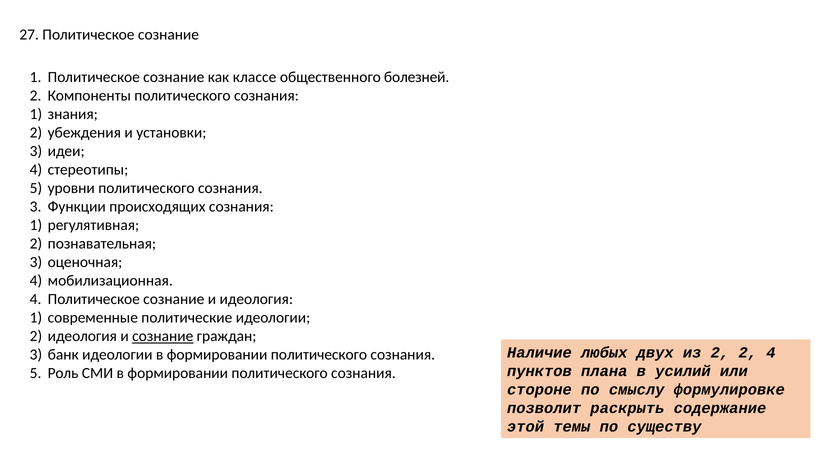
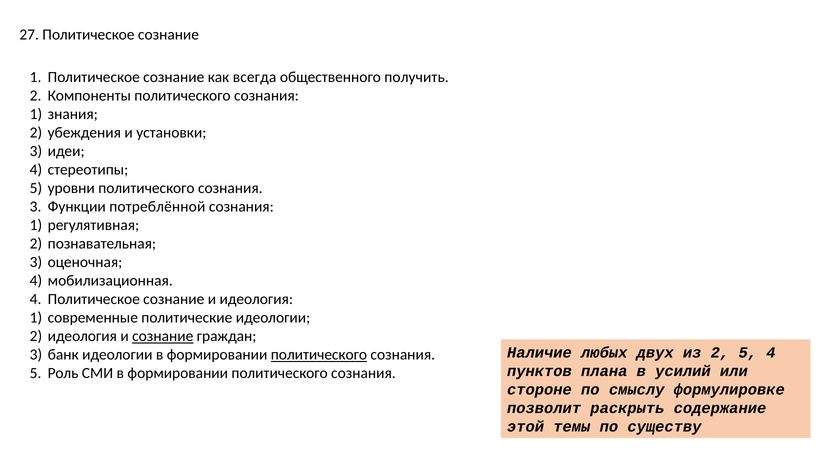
классе: классе -> всегда (255, 77)
болезней: болезней -> получить (417, 77)
происходящих: происходящих -> потреблённой (157, 207)
2 2: 2 -> 5 (748, 353)
политического underline: none -> present (319, 355)
